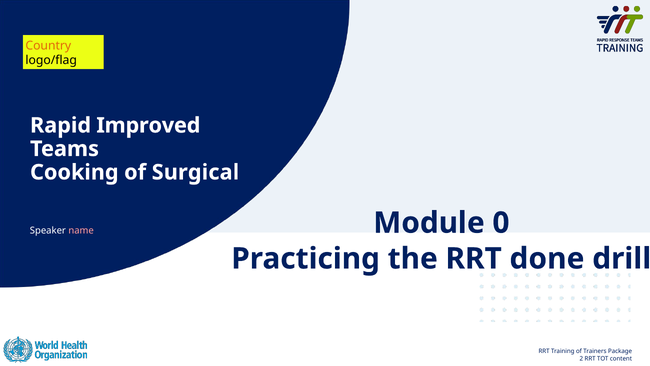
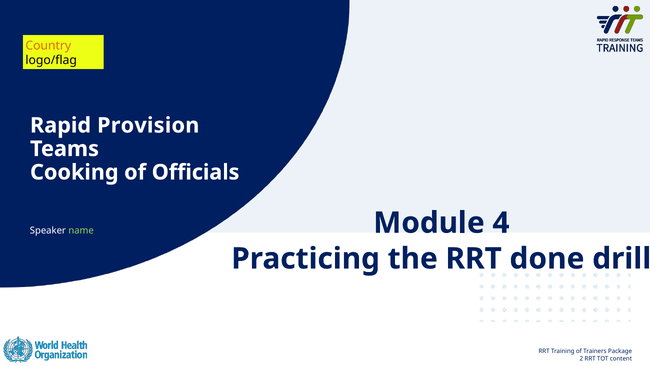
Improved: Improved -> Provision (148, 125)
Surgical: Surgical -> Officials (196, 172)
0: 0 -> 4 (501, 223)
name colour: pink -> light green (81, 231)
